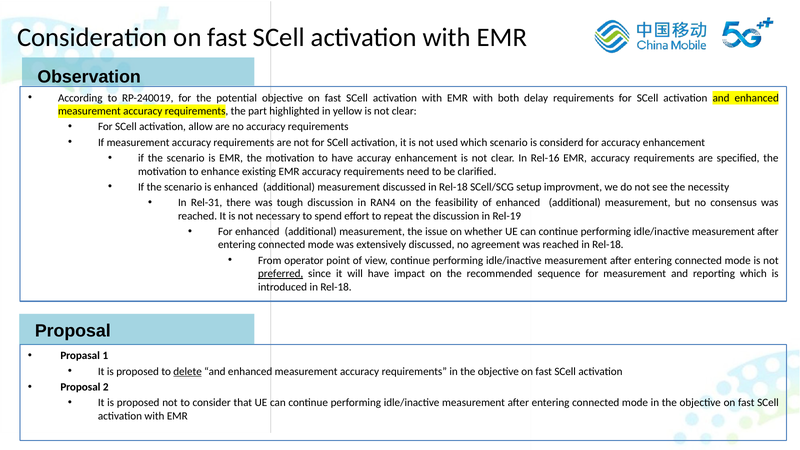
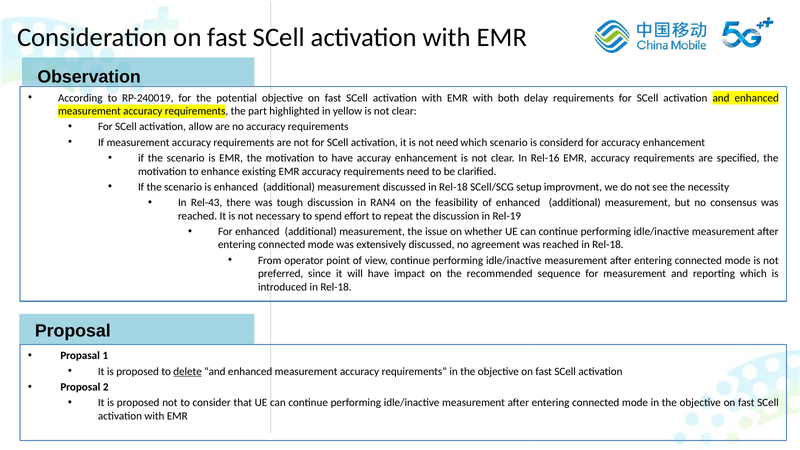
not used: used -> need (447, 142)
Rel-31: Rel-31 -> Rel-43 (207, 203)
preferred underline: present -> none (281, 274)
